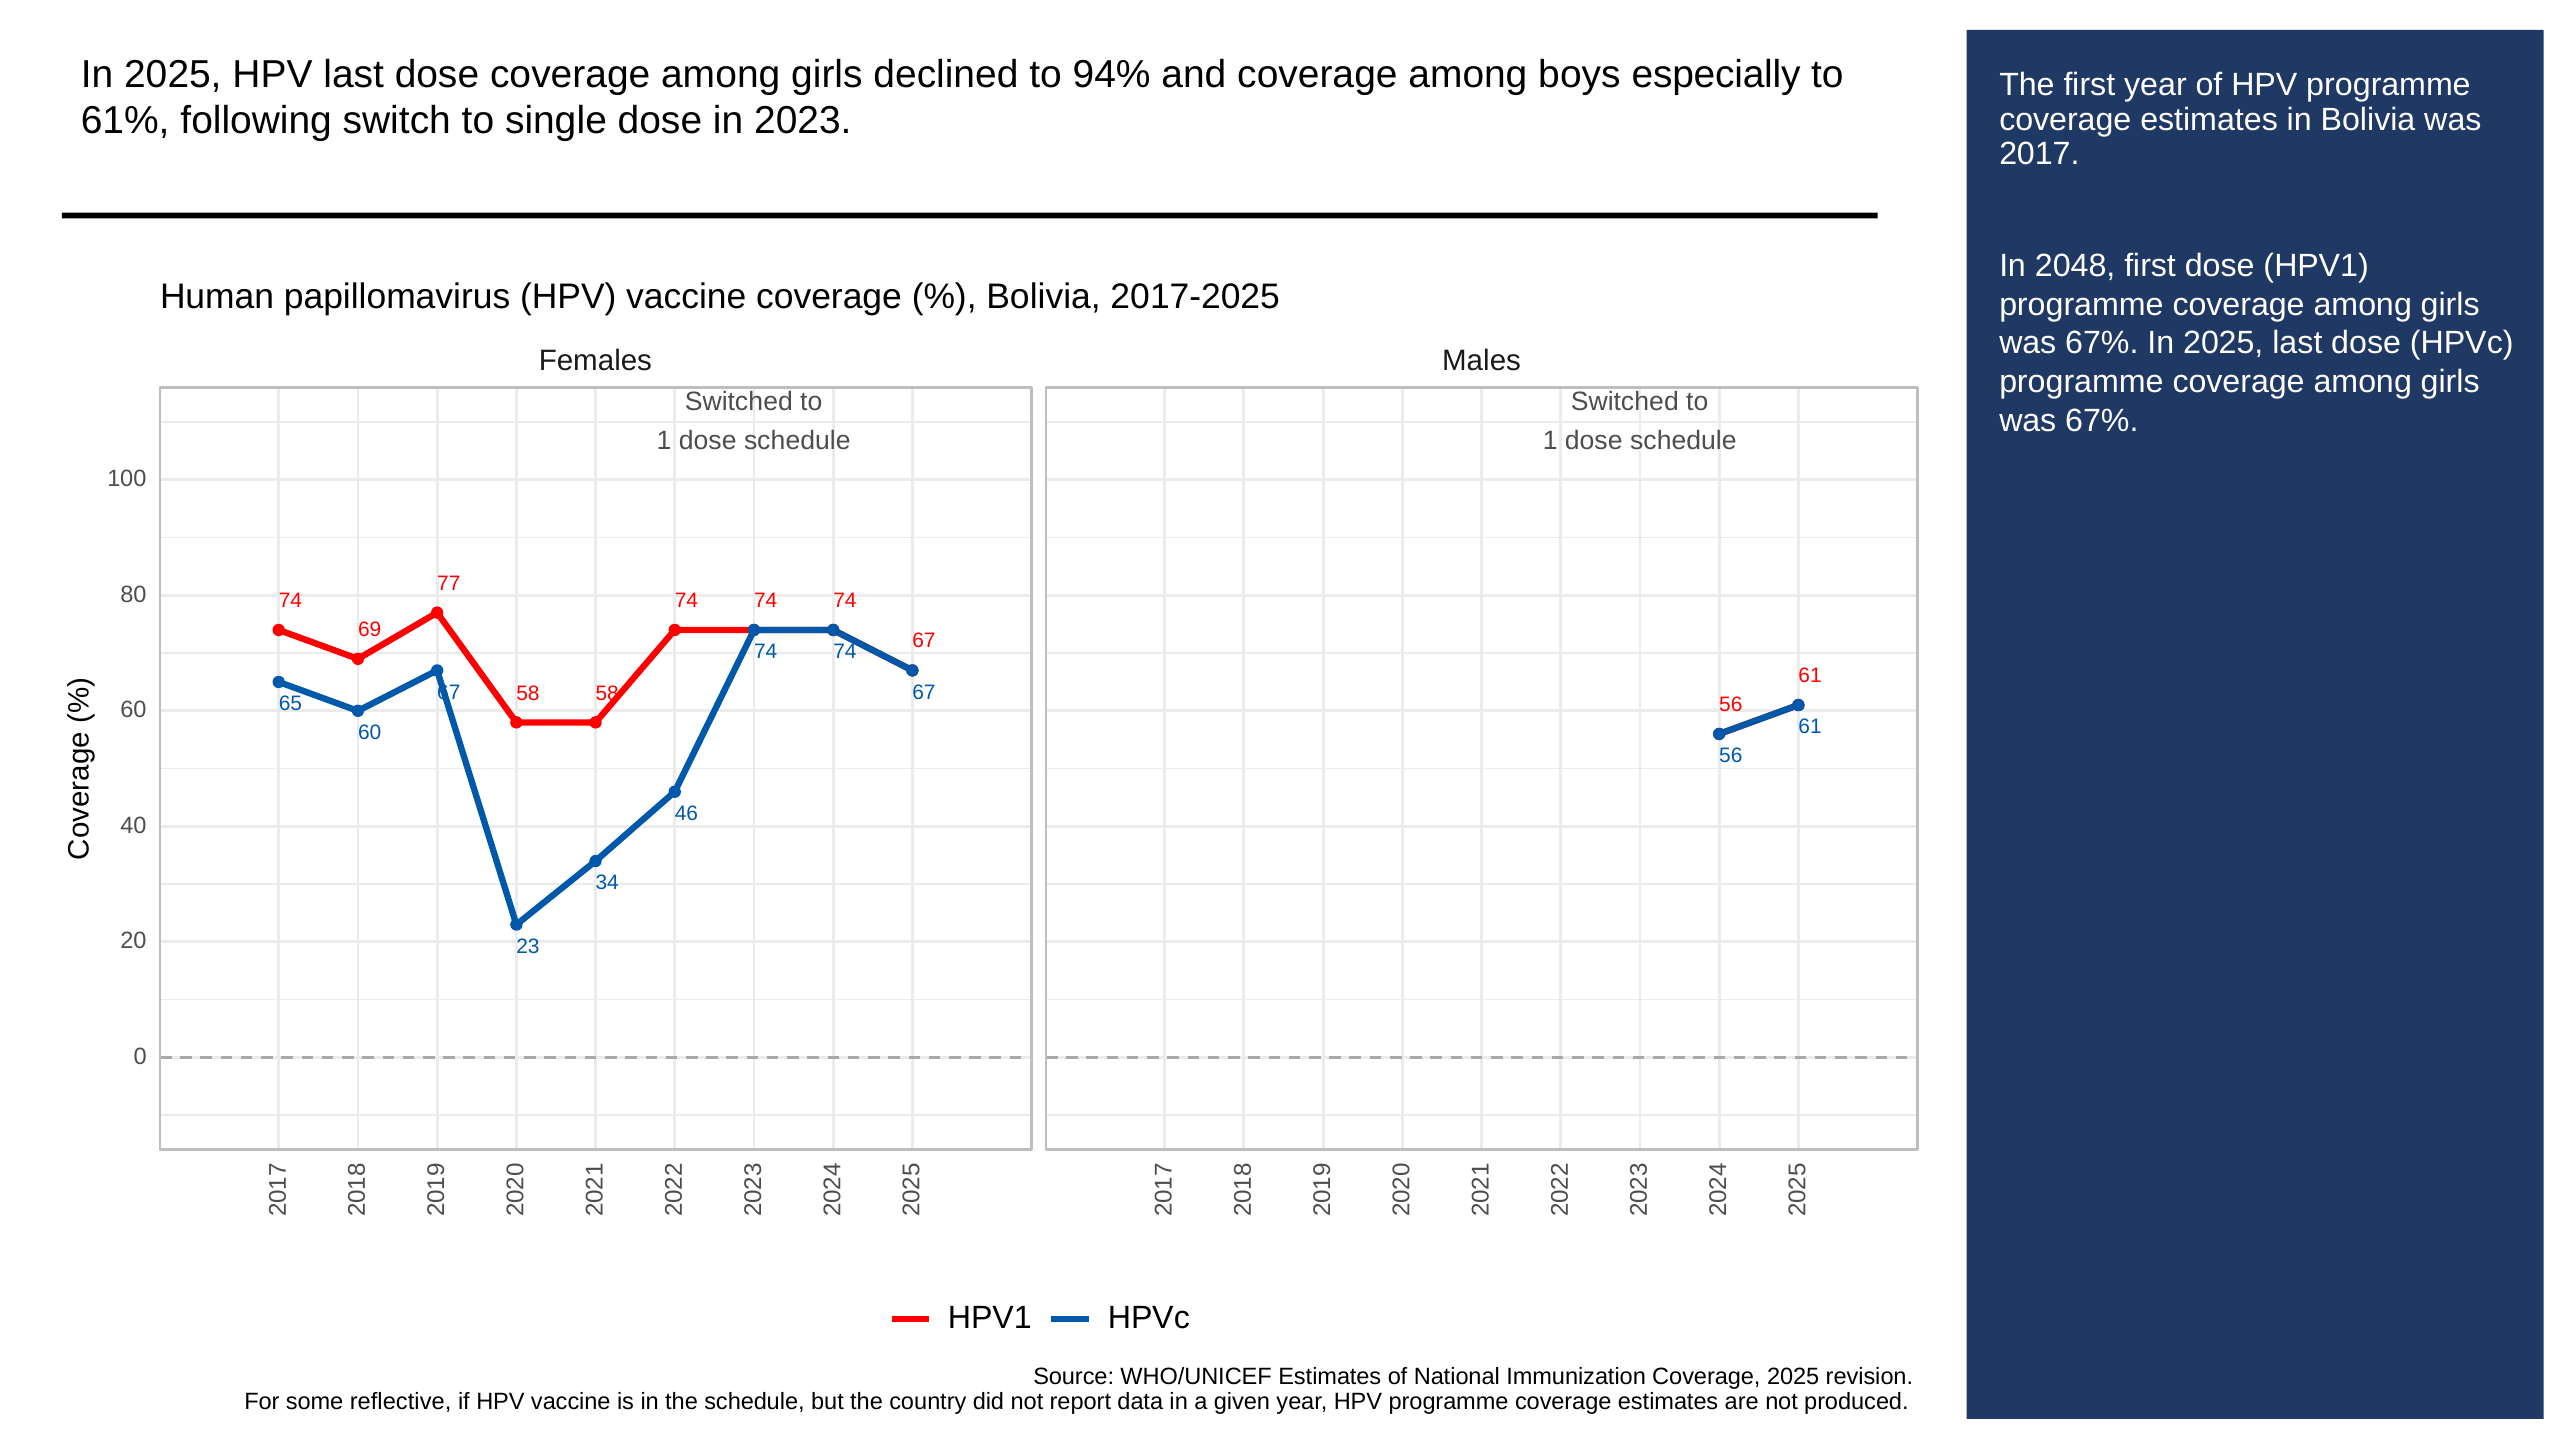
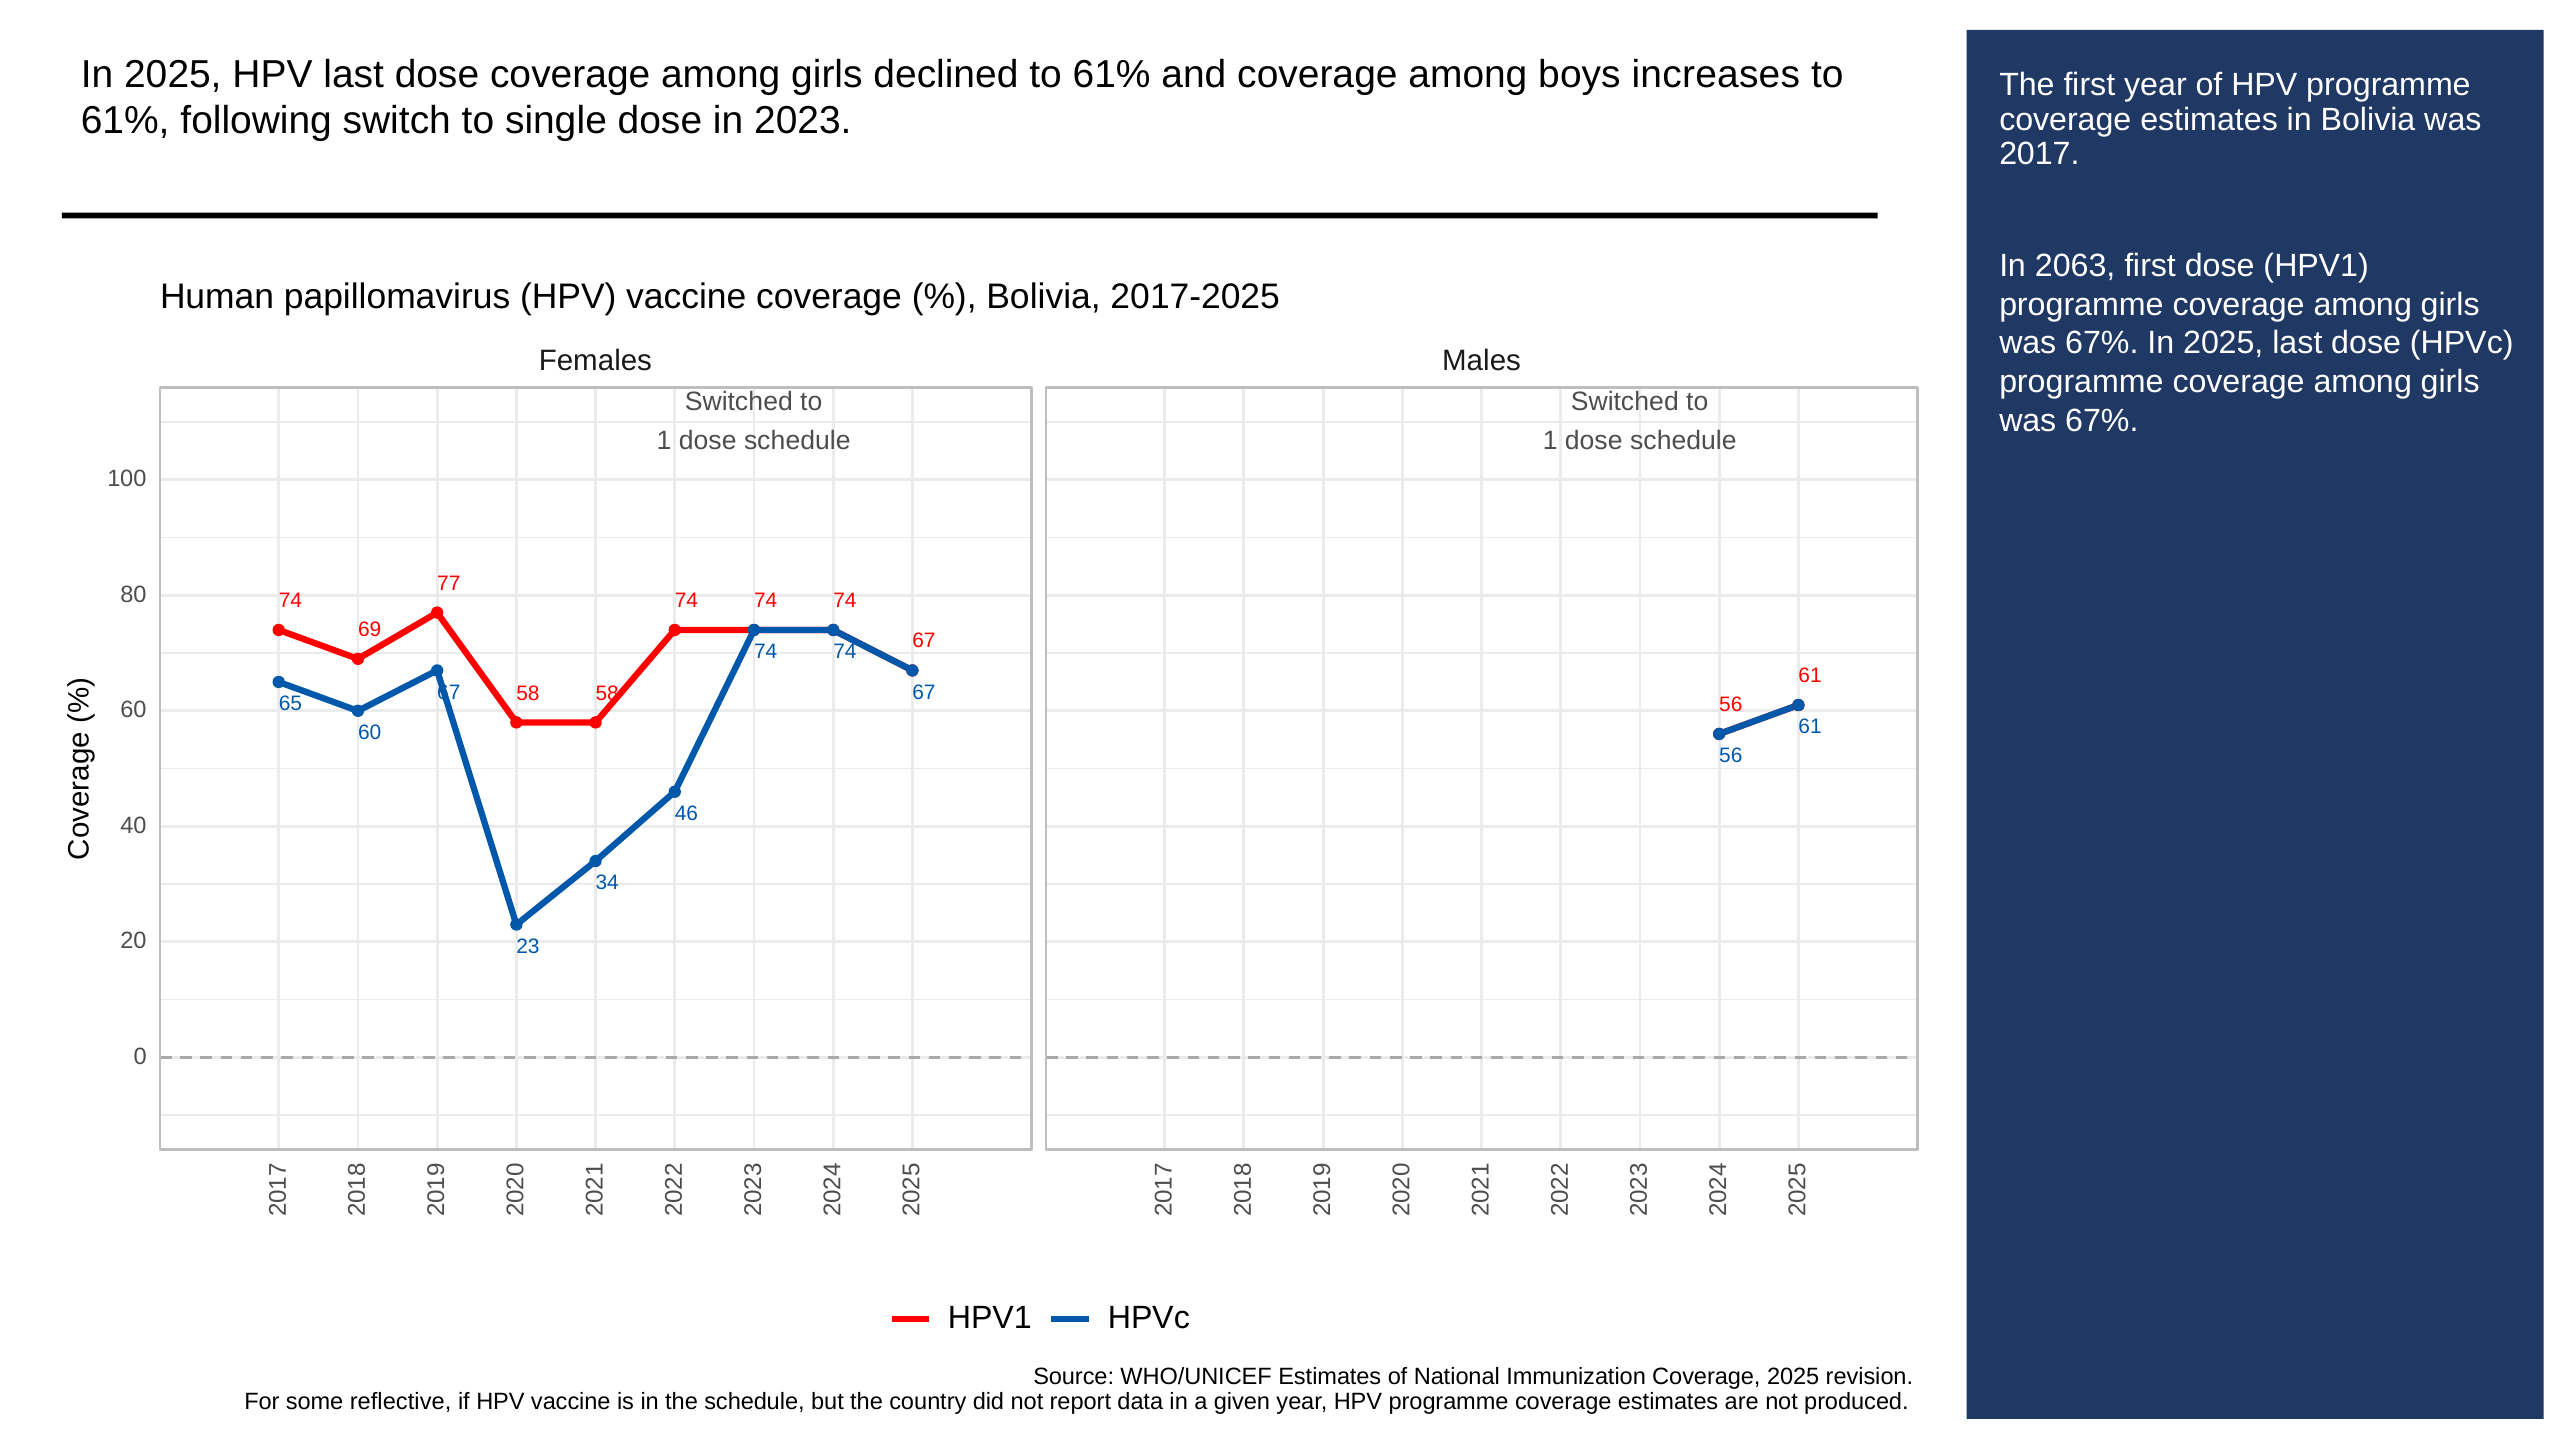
declined to 94%: 94% -> 61% (1112, 74)
especially: especially -> increases (1716, 74)
2048: 2048 -> 2063 (2075, 266)
